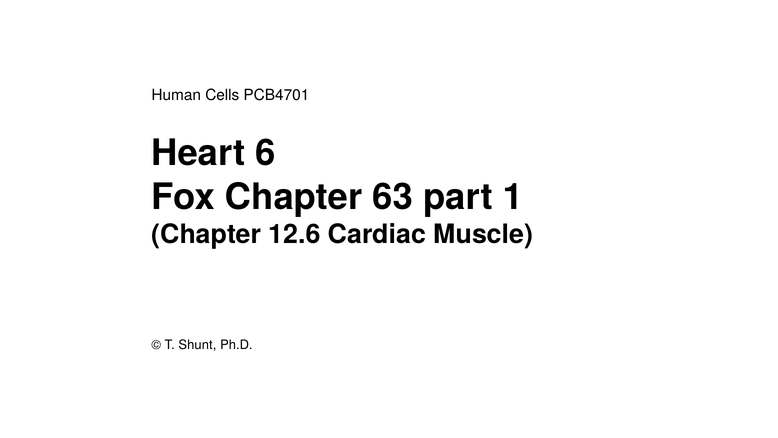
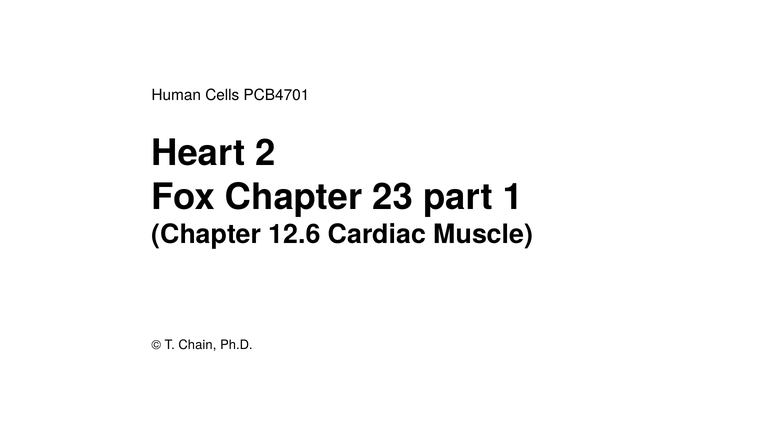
6: 6 -> 2 (266, 153)
63: 63 -> 23 (393, 197)
Shunt: Shunt -> Chain (197, 345)
